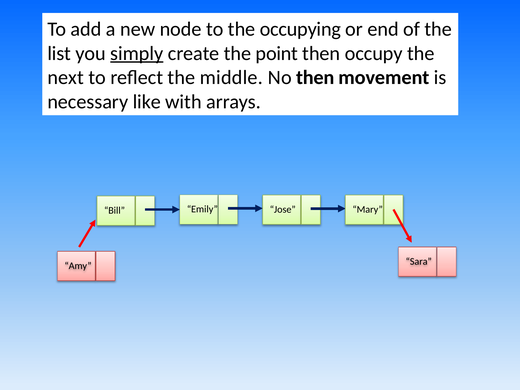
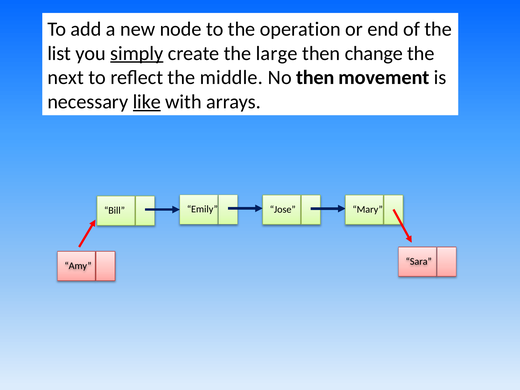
occupying: occupying -> operation (300, 29)
point: point -> large (277, 53)
occupy: occupy -> change (374, 53)
like underline: none -> present (147, 102)
